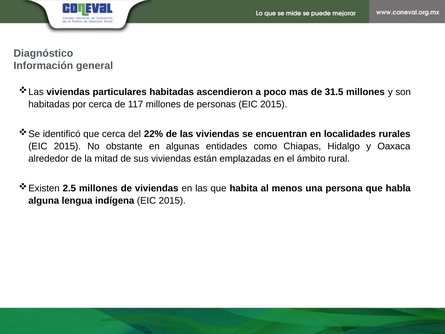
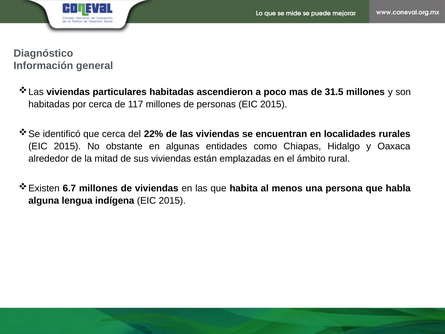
2.5: 2.5 -> 6.7 (69, 188)
